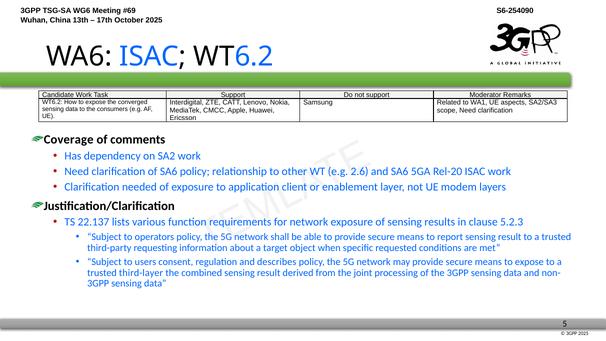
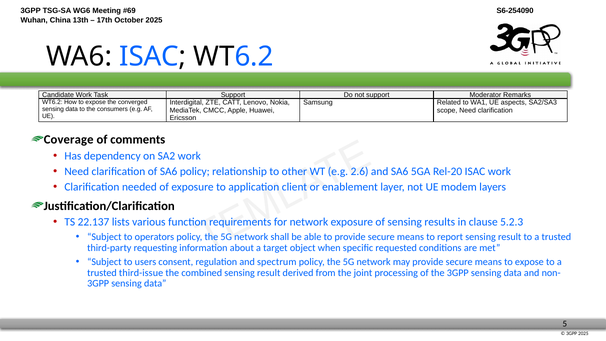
describes: describes -> spectrum (277, 262)
third-layer: third-layer -> third-issue (141, 273)
